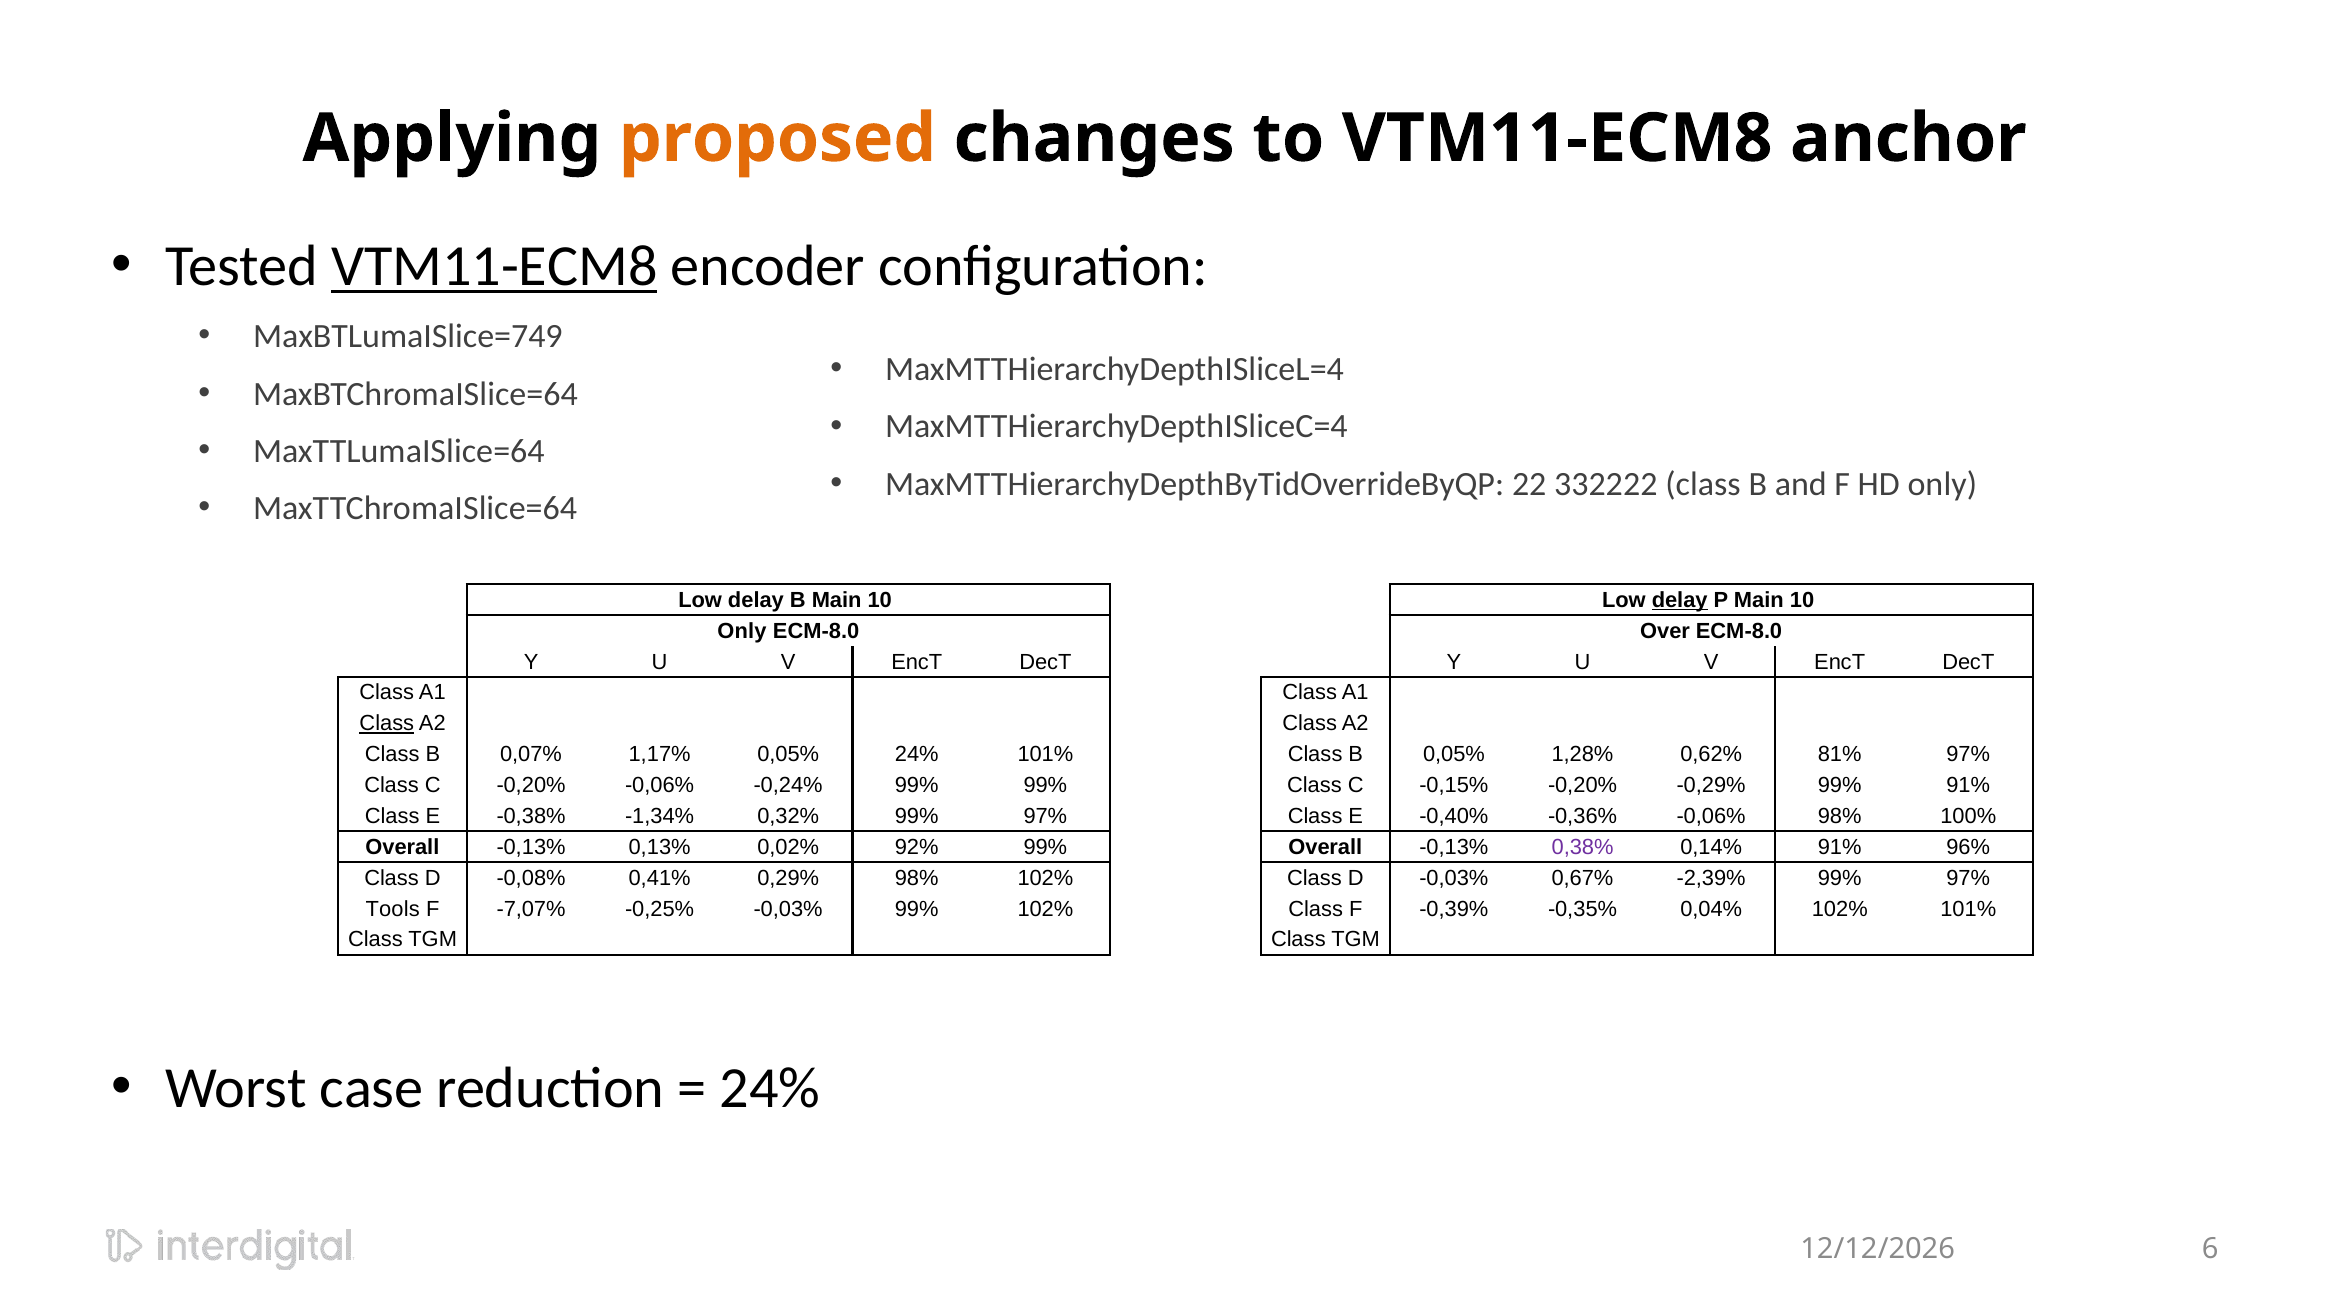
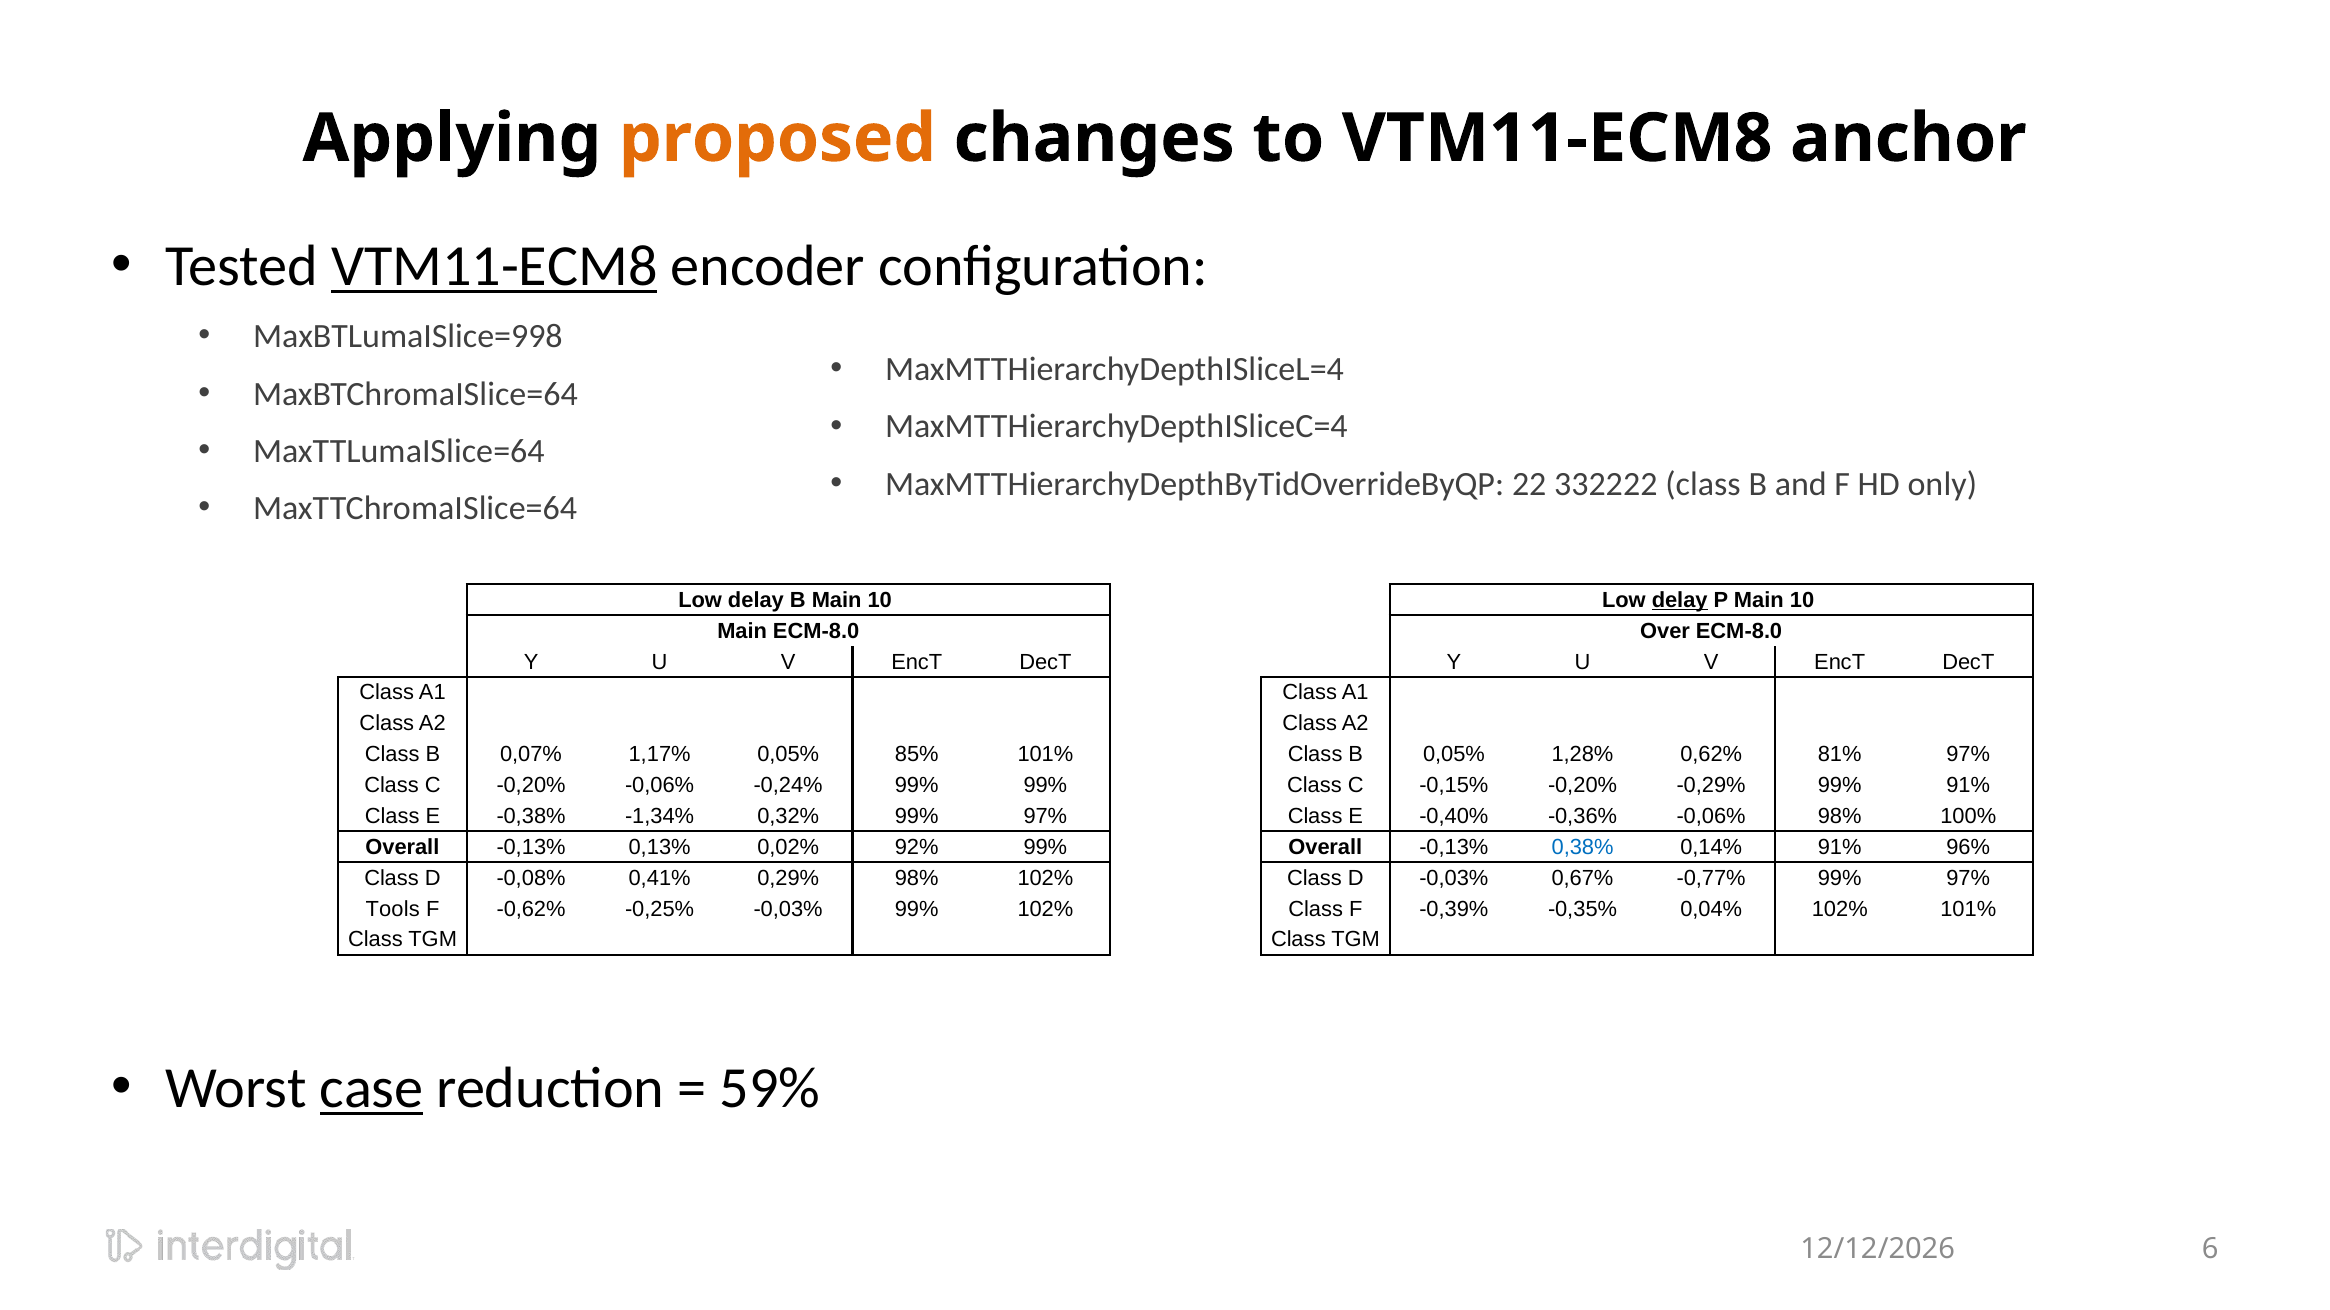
MaxBTLumaISlice=749: MaxBTLumaISlice=749 -> MaxBTLumaISlice=998 (408, 337)
Only: Only -> Main (742, 631)
Class underline: present -> none (387, 724)
0,05% 24%: 24% -> 85% (917, 755)
0,38% colour: purple -> blue (1583, 847)
-2,39%: -2,39% -> -0,77% (1711, 878)
-7,07%: -7,07% -> -0,62% (531, 909)
case underline: none -> present (372, 1089)
24%: 24% -> 59% (770, 1089)
